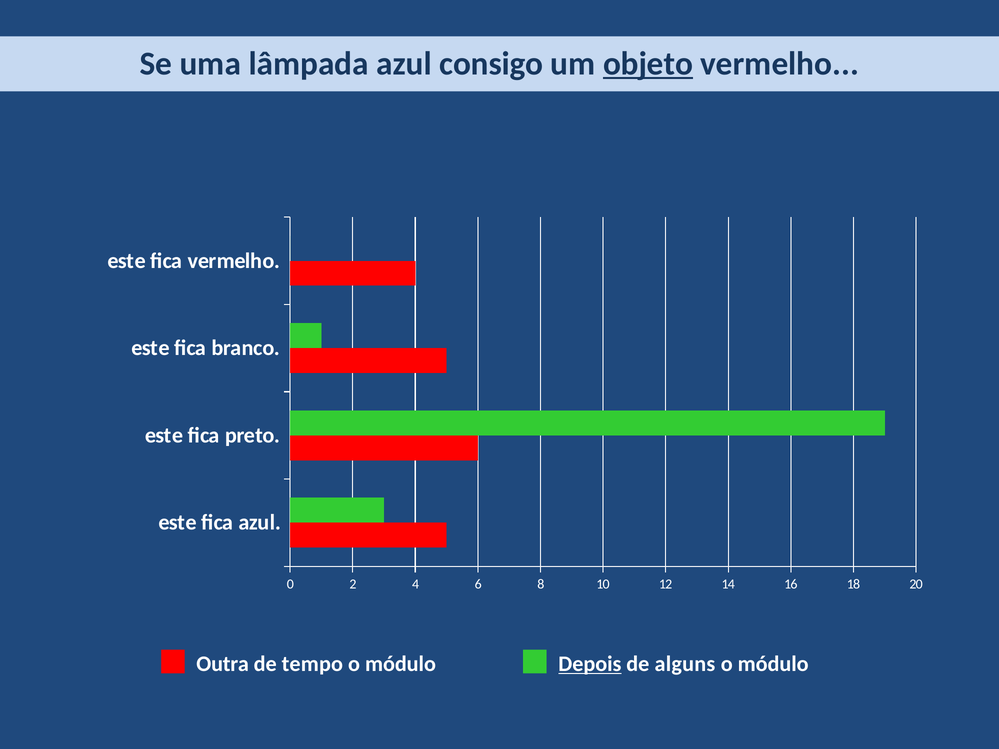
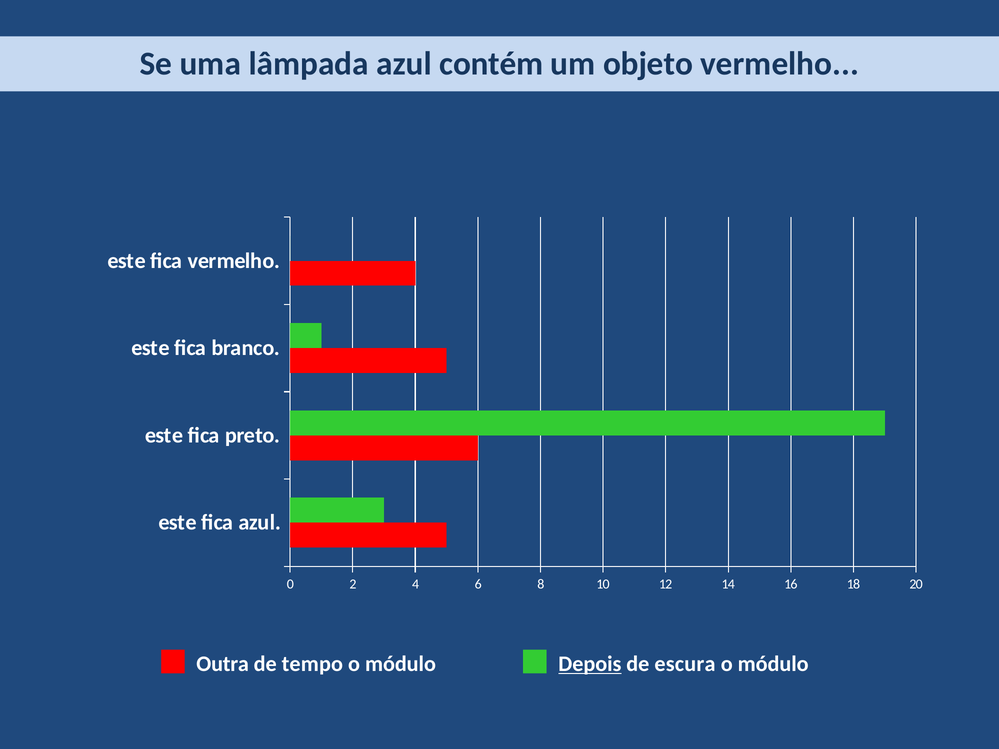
consigo: consigo -> contém (491, 64)
objeto underline: present -> none (648, 64)
alguns: alguns -> escura (685, 664)
